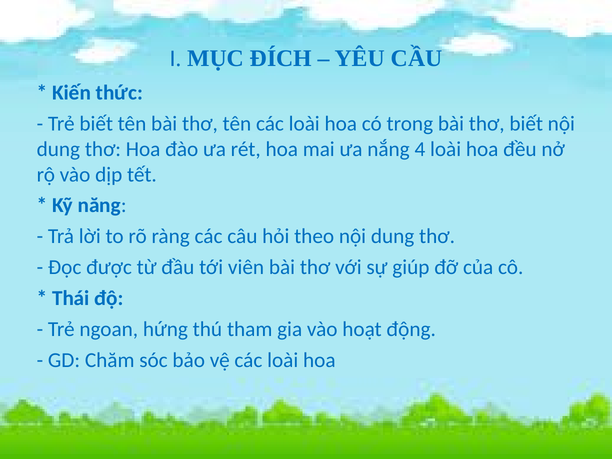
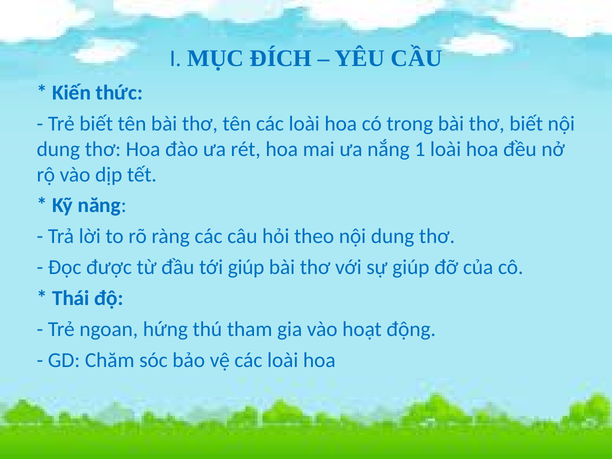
4: 4 -> 1 (420, 149)
tới viên: viên -> giúp (246, 267)
